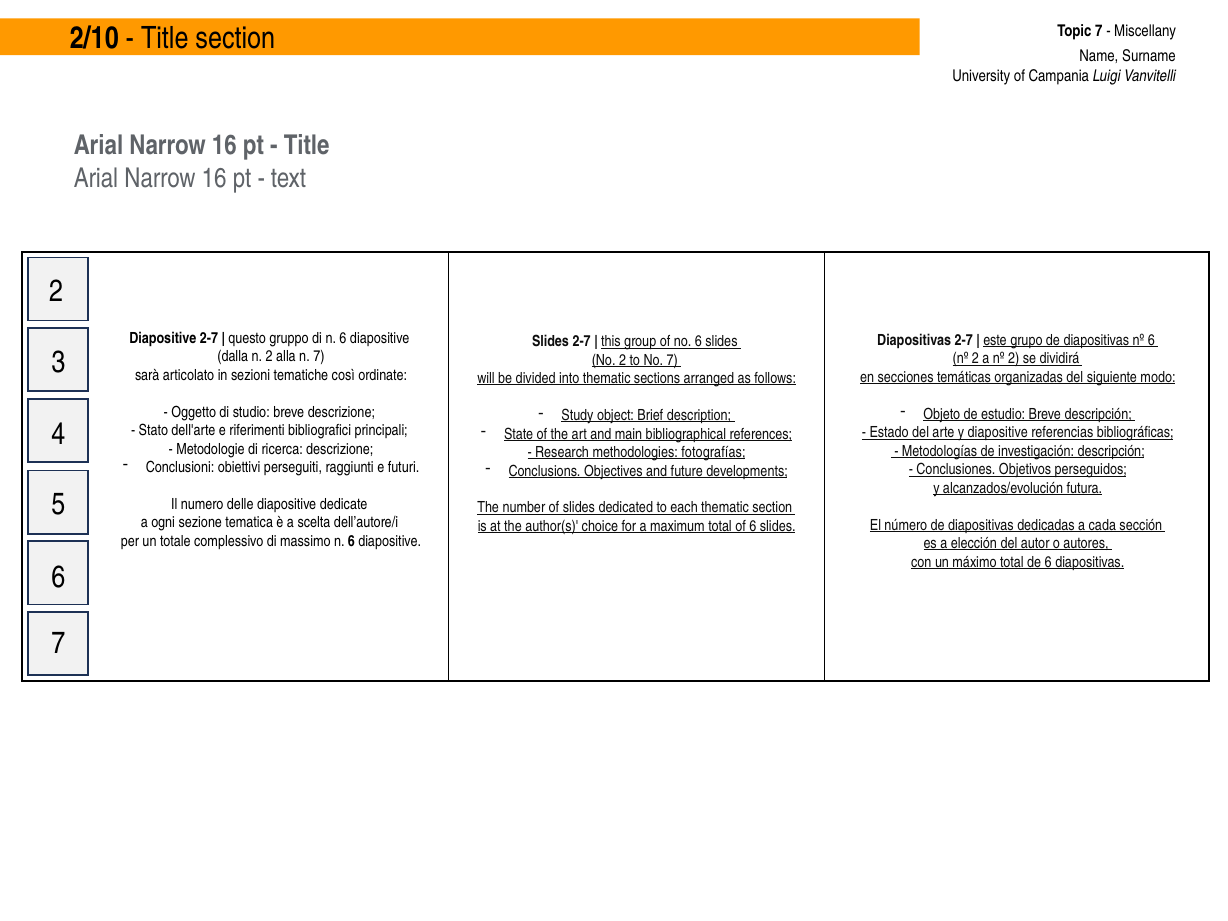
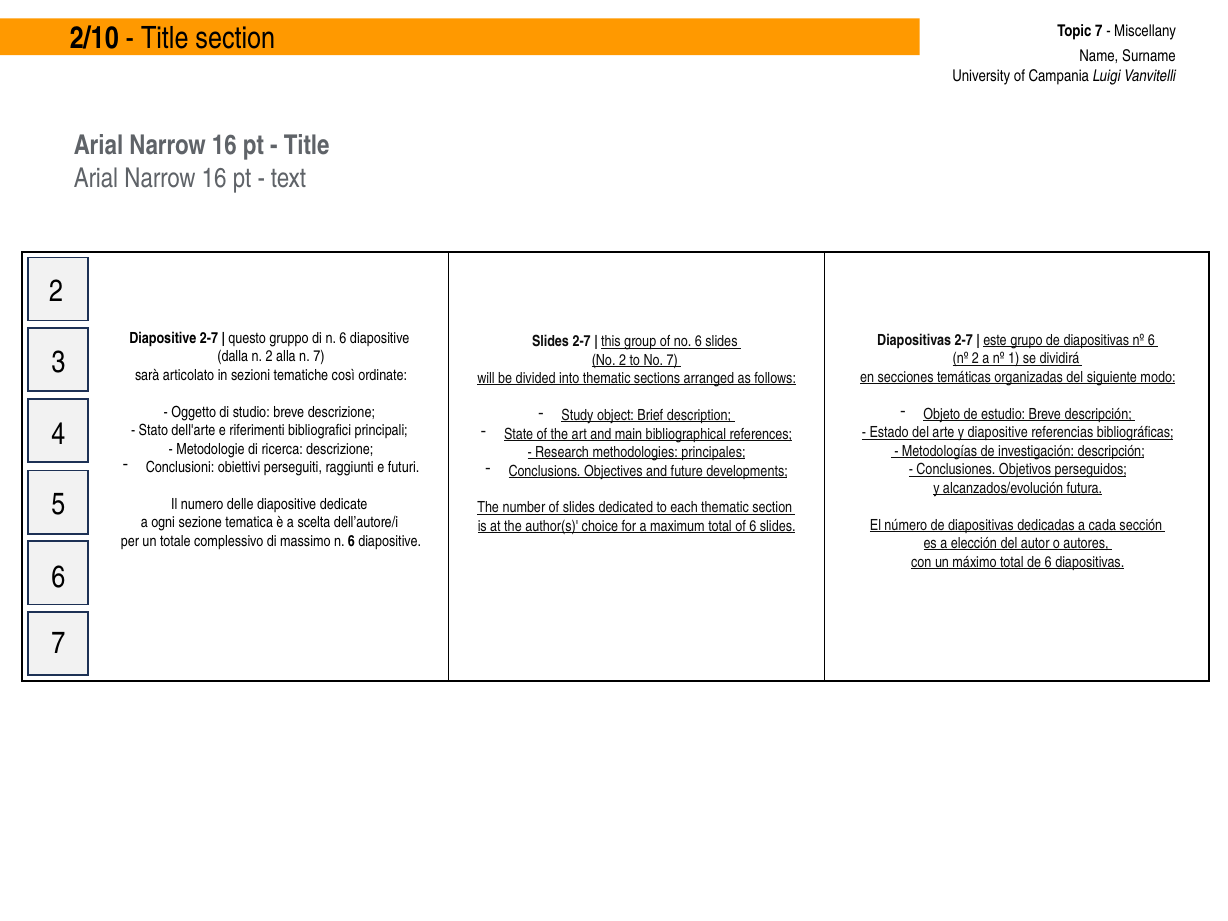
a nº 2: 2 -> 1 (1014, 359)
fotografías: fotografías -> principales (713, 452)
